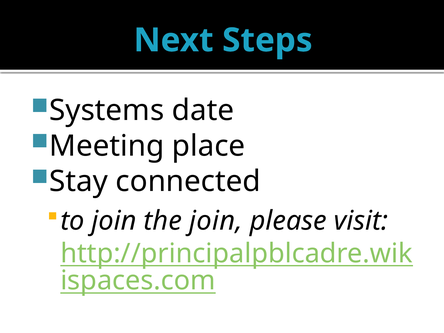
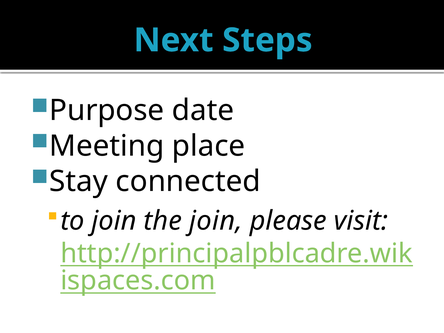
Systems: Systems -> Purpose (107, 110)
